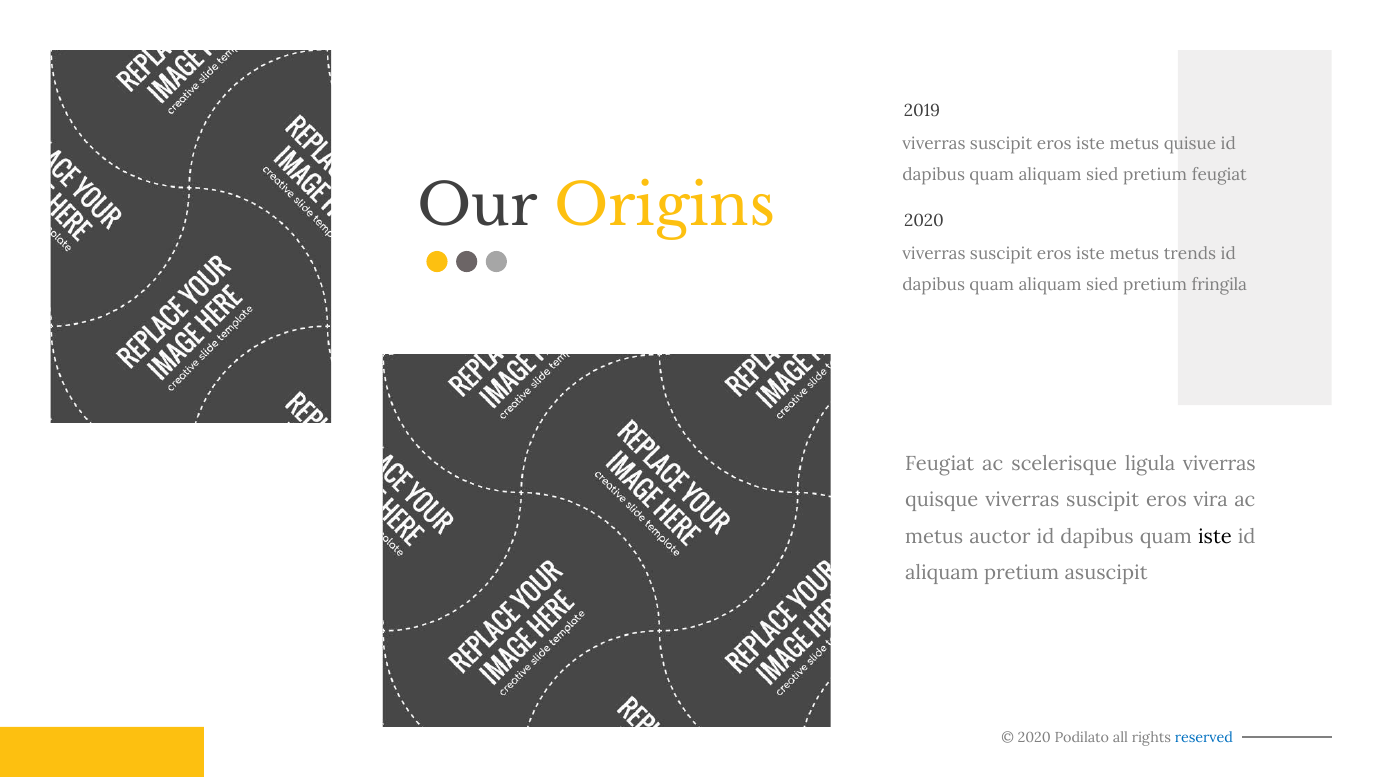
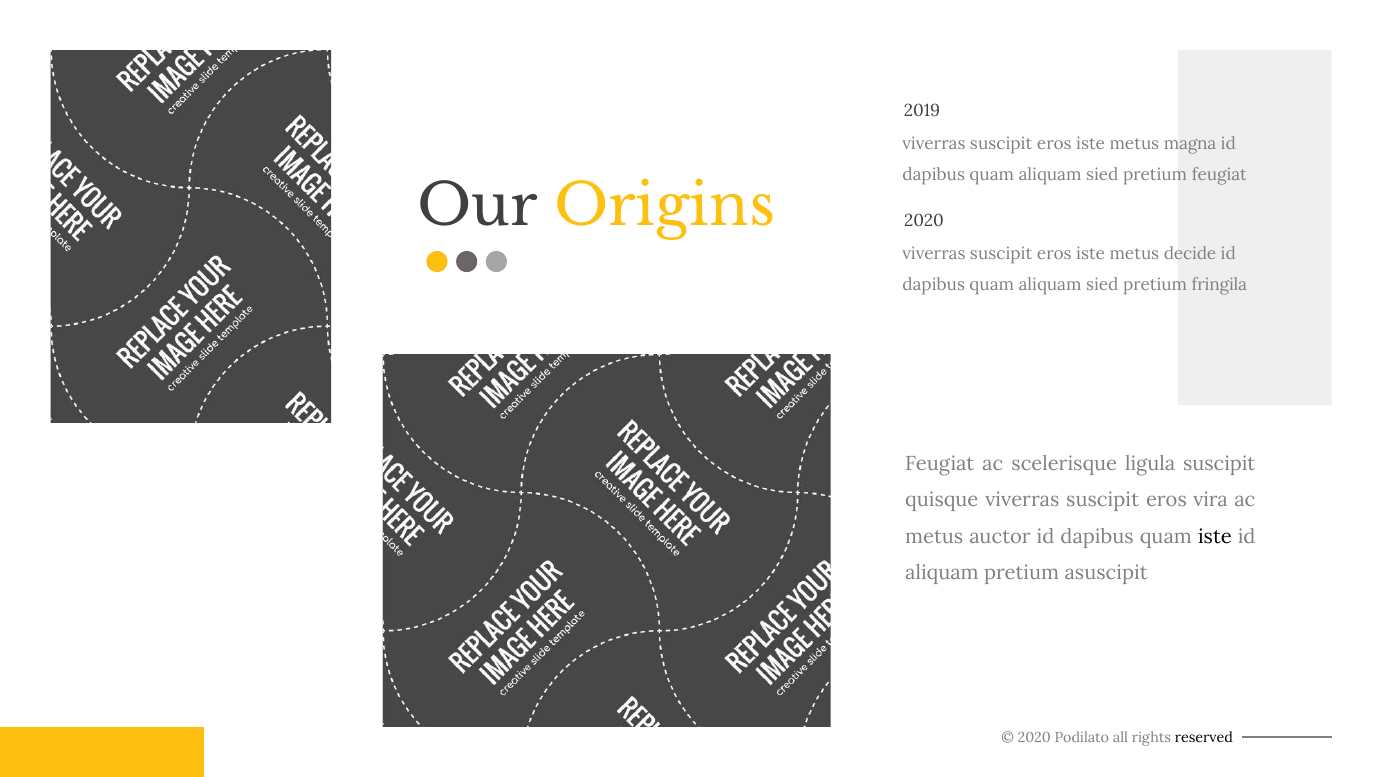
quisue: quisue -> magna (1190, 144)
trends: trends -> decide (1190, 254)
viverras: viverras -> suscipit (1219, 464)
reserved colour: blue -> black (1204, 738)
